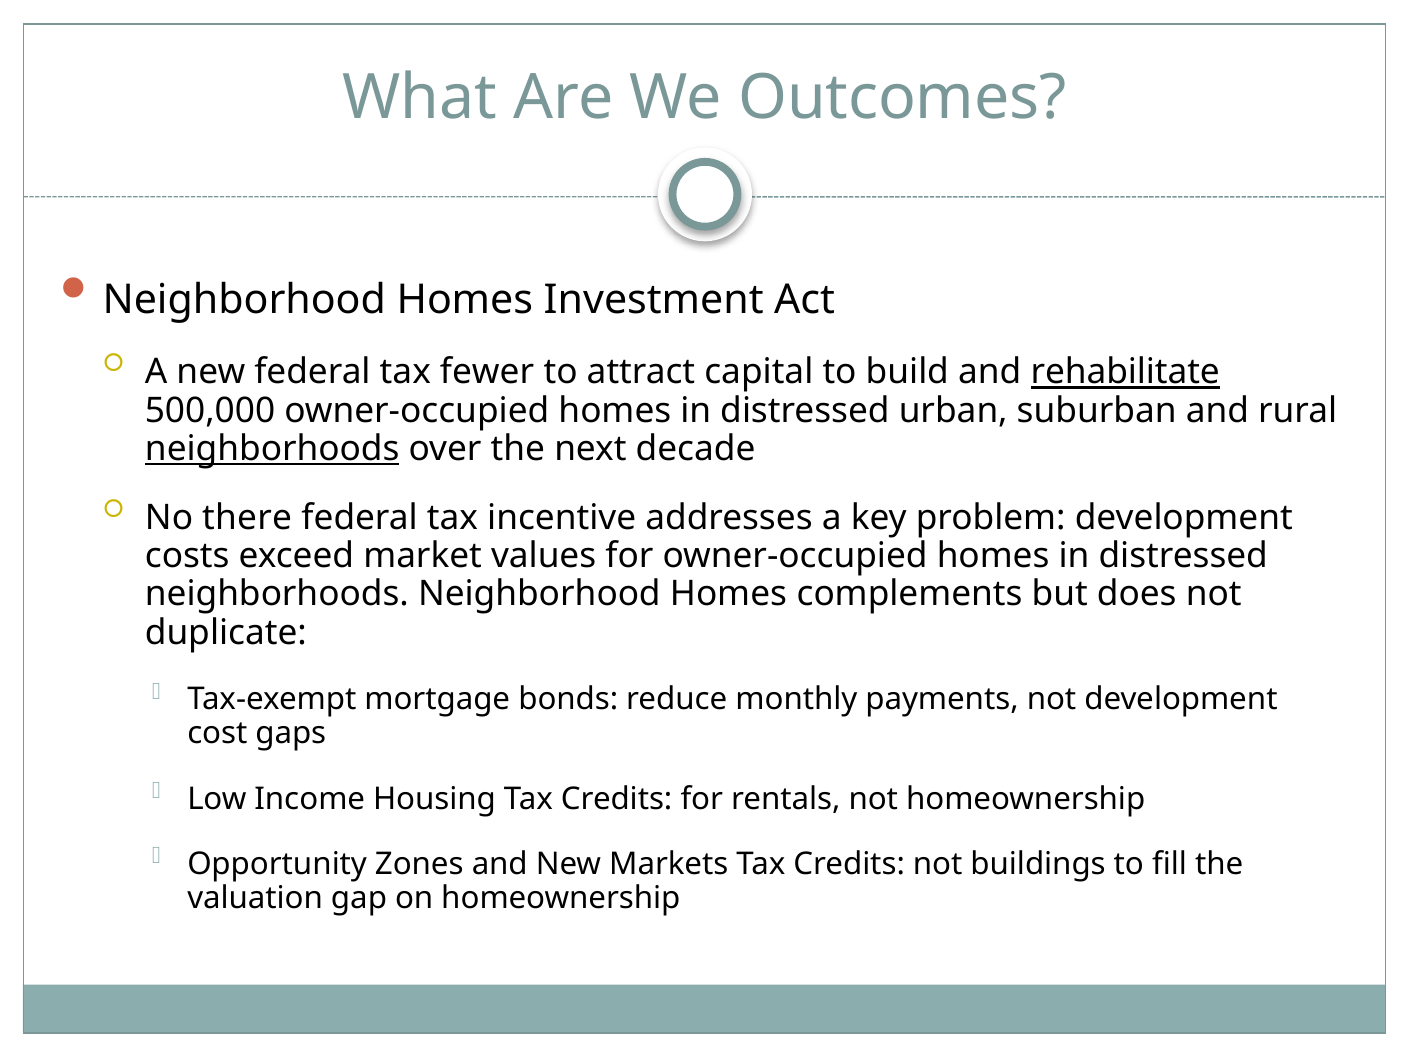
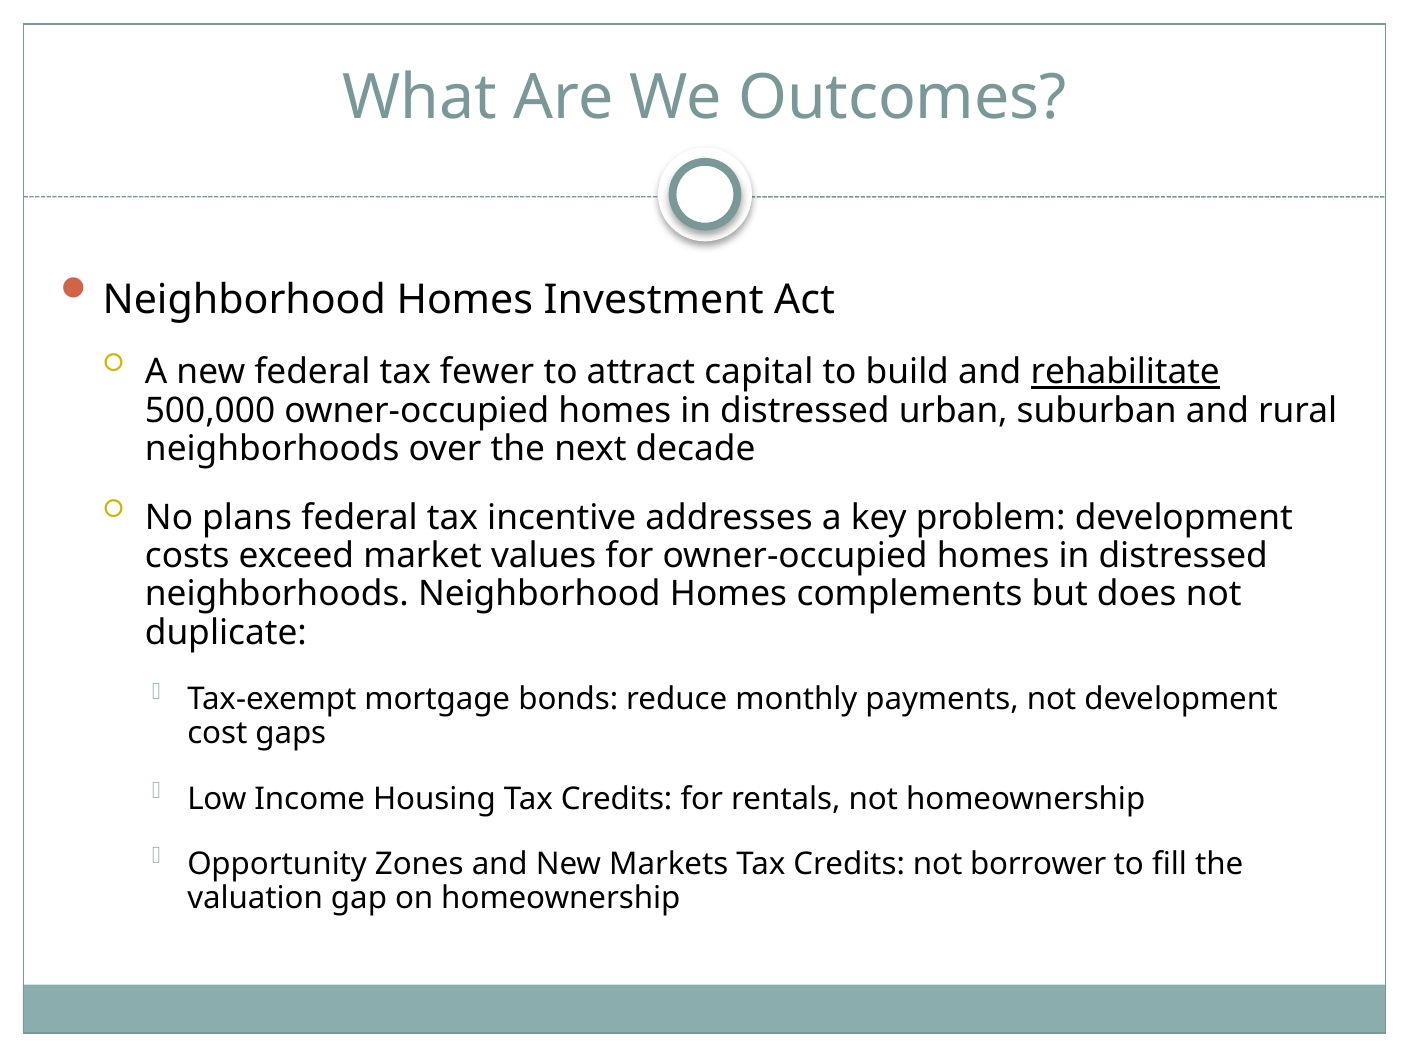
neighborhoods underline: present -> none (272, 449)
there: there -> plans (247, 518)
buildings: buildings -> borrower (1038, 865)
